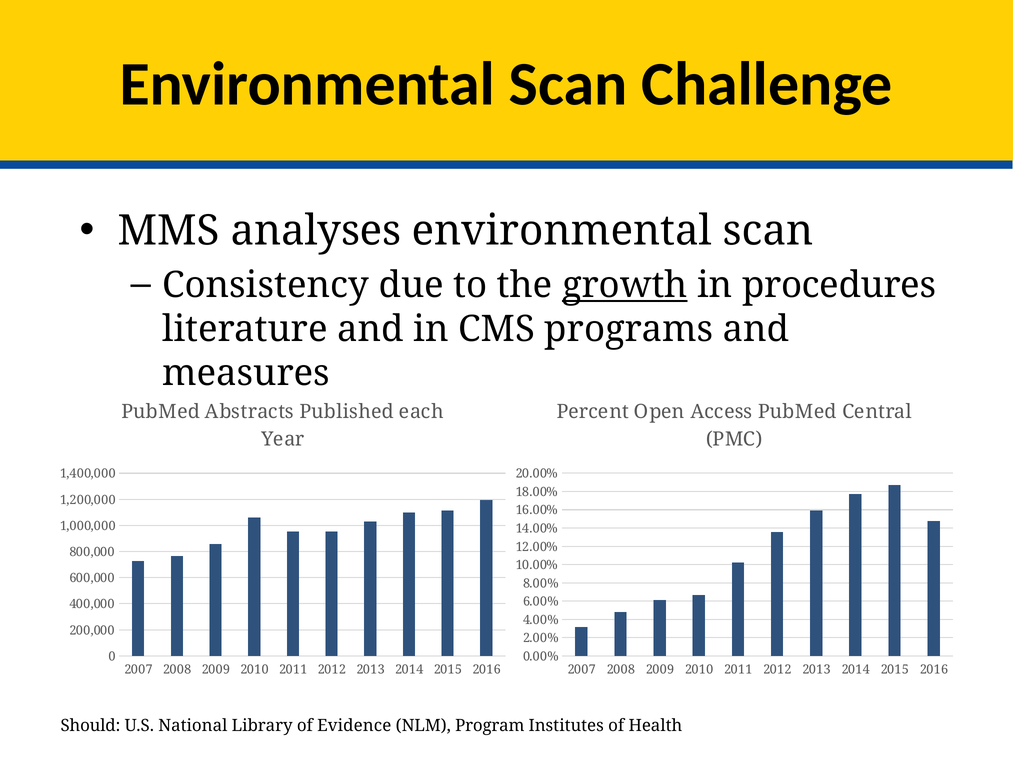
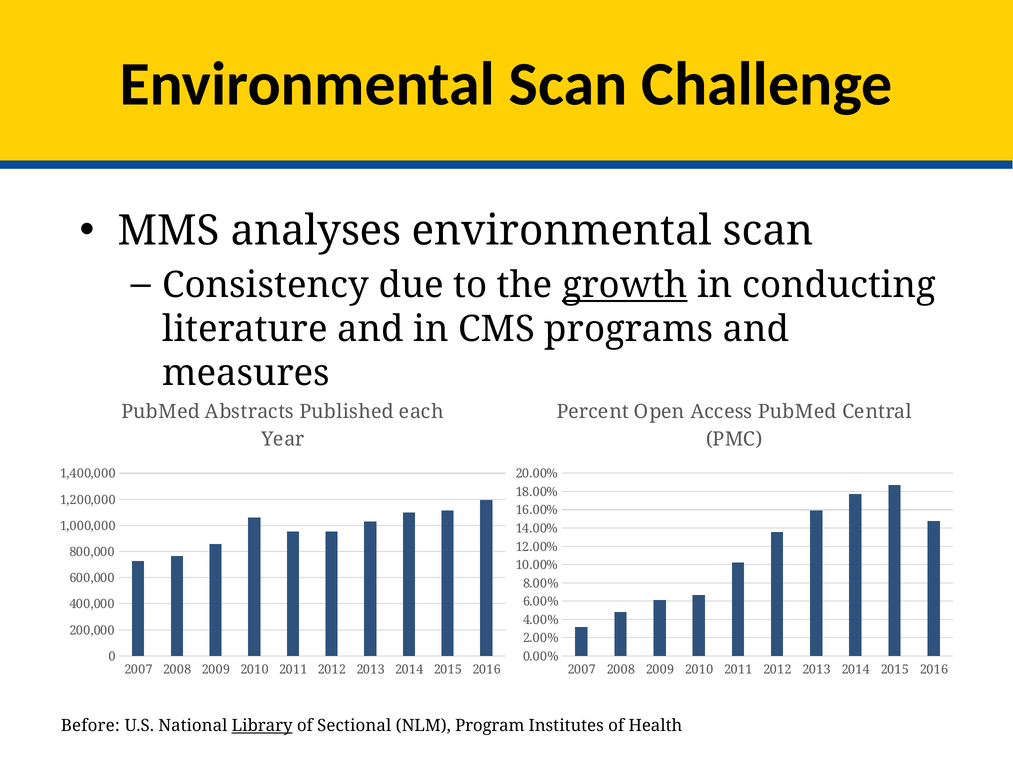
procedures: procedures -> conducting (839, 285)
Should: Should -> Before (90, 725)
Library underline: none -> present (262, 725)
Evidence: Evidence -> Sectional (354, 725)
